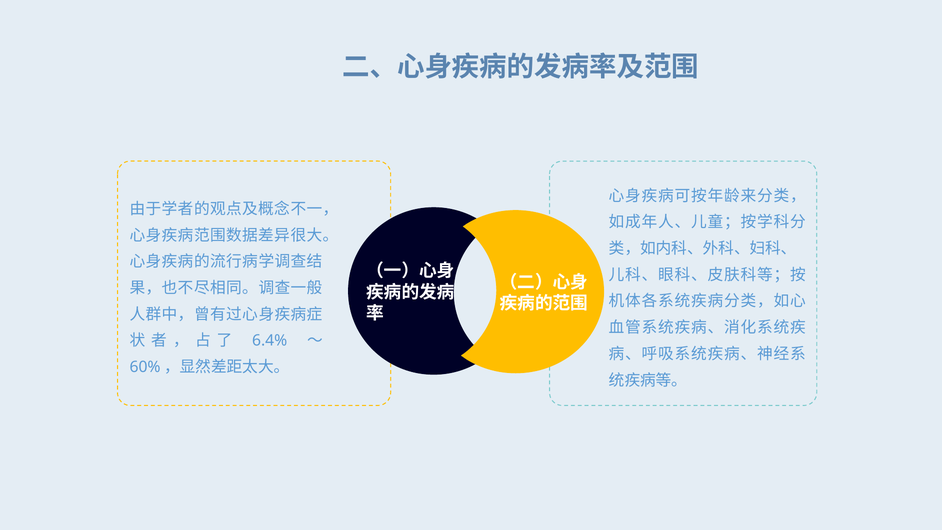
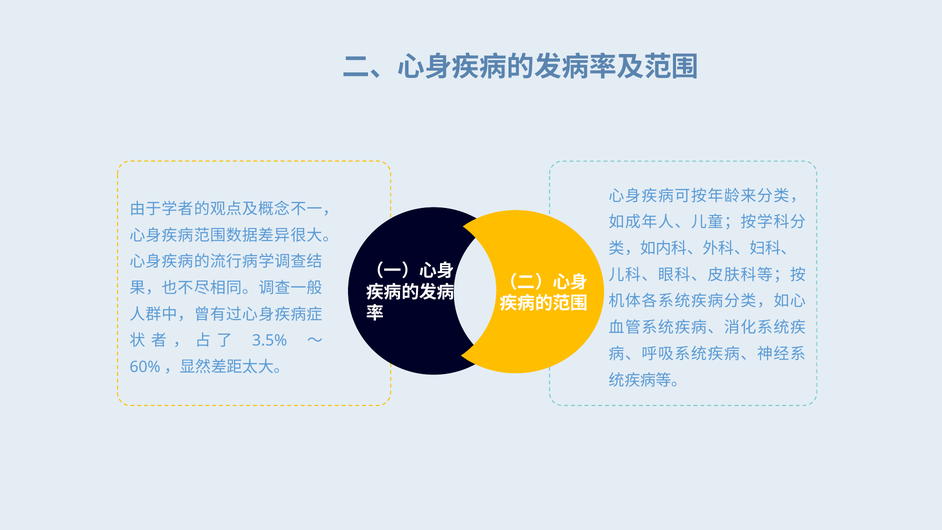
6.4%: 6.4% -> 3.5% (270, 341)
